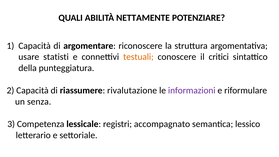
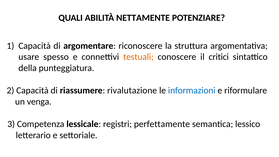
statisti: statisti -> spesso (56, 57)
informazioni colour: purple -> blue (192, 90)
senza: senza -> venga (39, 102)
accompagnato: accompagnato -> perfettamente (162, 124)
